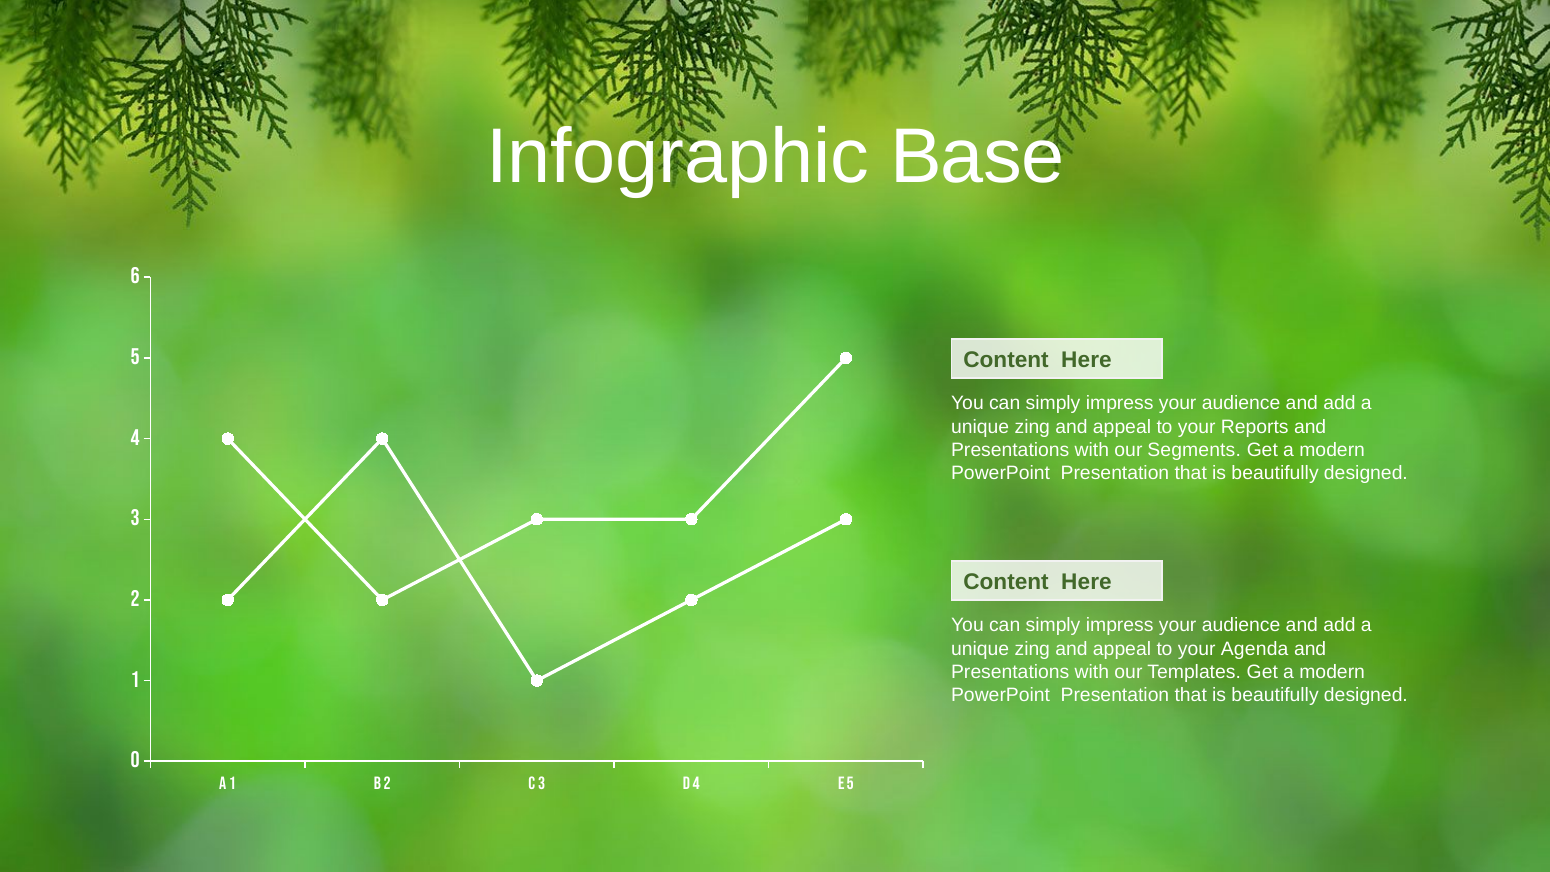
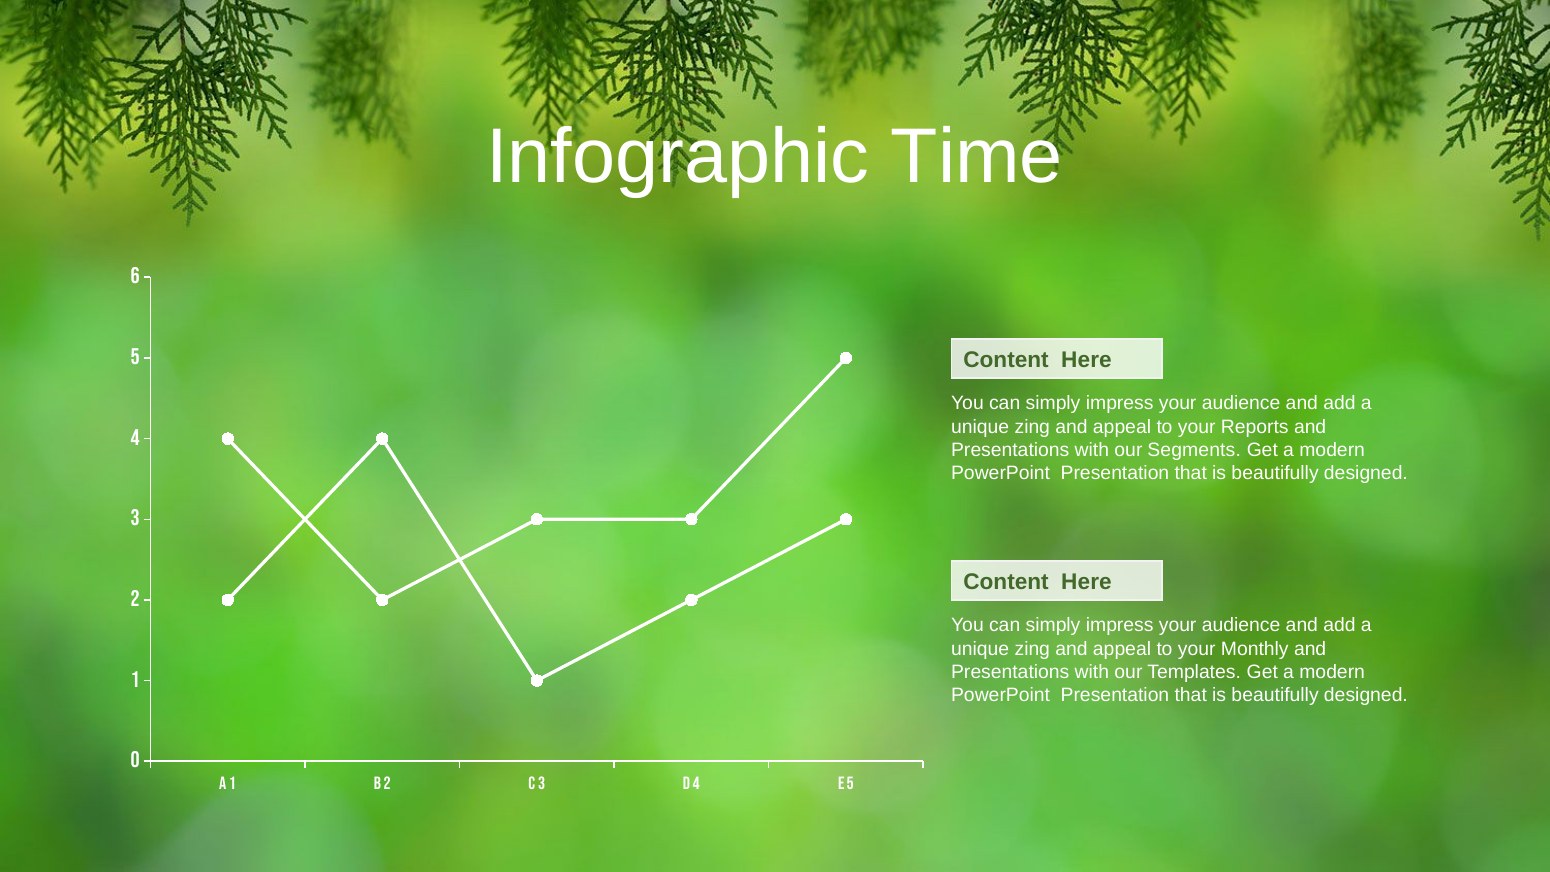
Base: Base -> Time (977, 157)
Agenda: Agenda -> Monthly (1255, 649)
